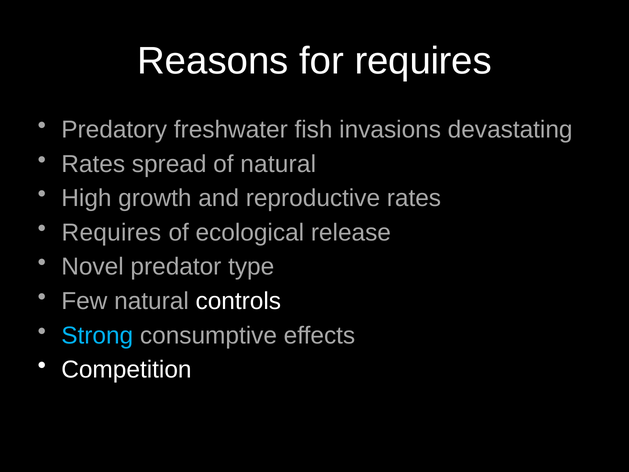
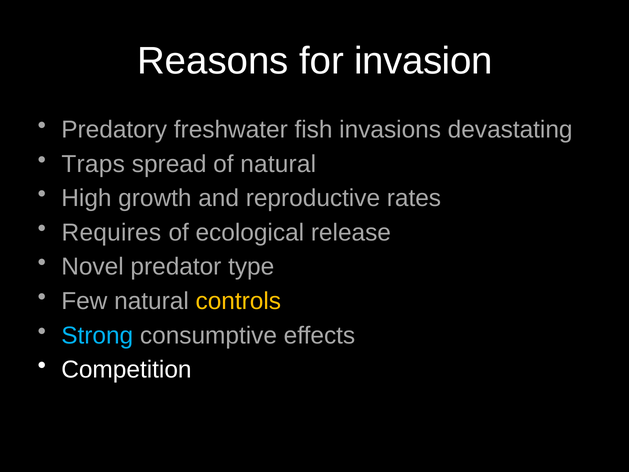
for requires: requires -> invasion (423, 61)
Rates: Rates -> Traps (93, 164)
controls colour: white -> yellow (238, 301)
